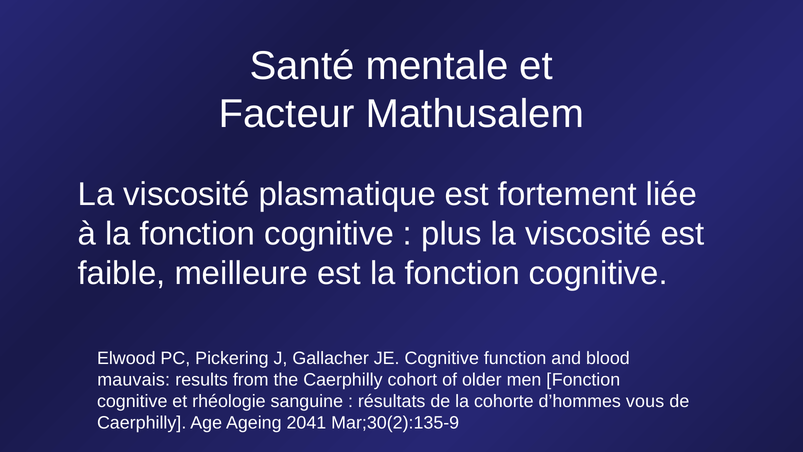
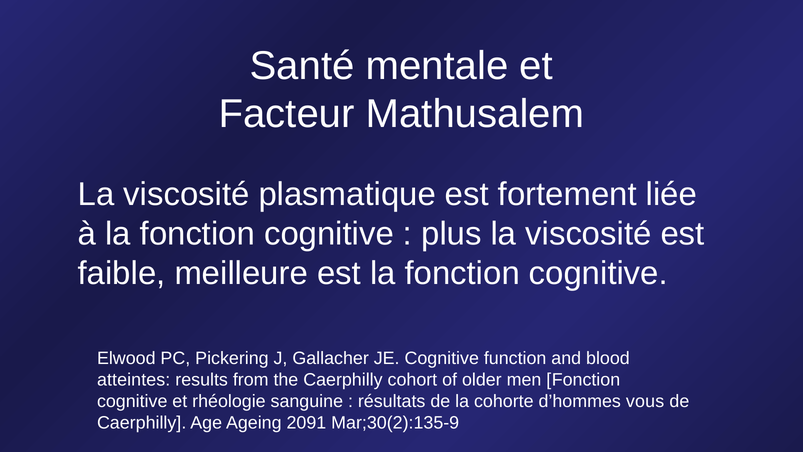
mauvais: mauvais -> atteintes (134, 380)
2041: 2041 -> 2091 (306, 422)
